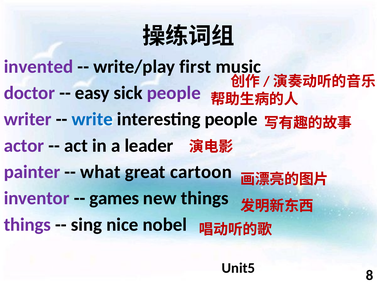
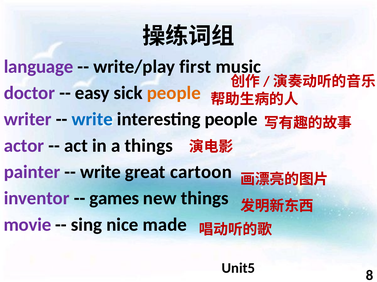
invented: invented -> language (39, 67)
people colour: purple -> orange (174, 93)
a leader: leader -> things (149, 146)
what: what -> write (101, 172)
things: things -> movie (27, 225)
nobel: nobel -> made (165, 225)
